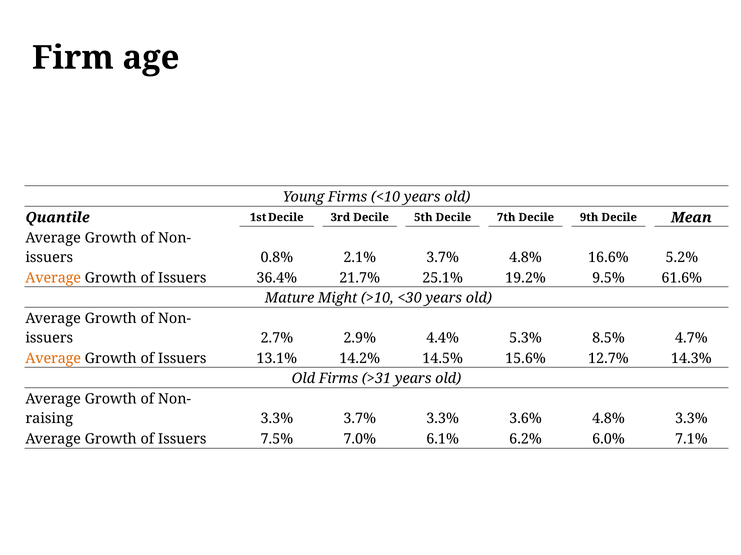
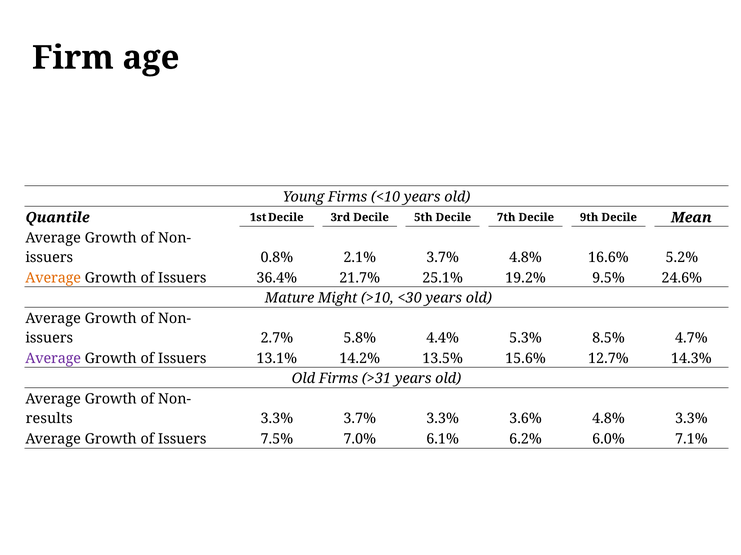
61.6%: 61.6% -> 24.6% (682, 278)
2.9%: 2.9% -> 5.8% (360, 338)
Average colour: orange -> purple (53, 359)
14.5%: 14.5% -> 13.5% (443, 359)
raising: raising -> results (49, 419)
